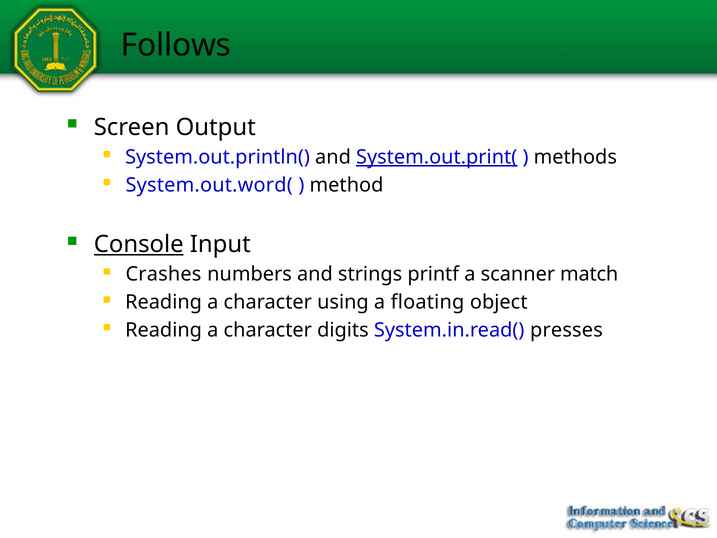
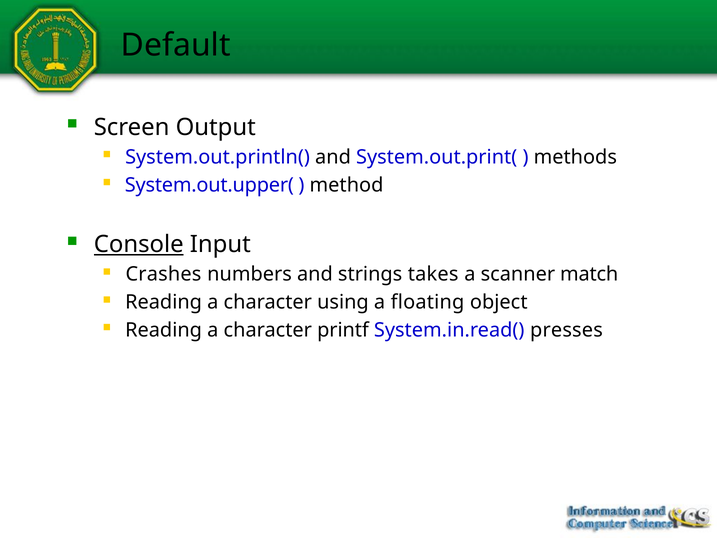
Follows: Follows -> Default (176, 45)
System.out.print( underline: present -> none (437, 157)
System.out.word(: System.out.word( -> System.out.upper( (209, 185)
printf: printf -> takes (433, 274)
digits: digits -> printf (343, 330)
